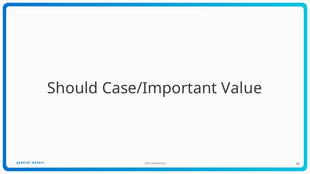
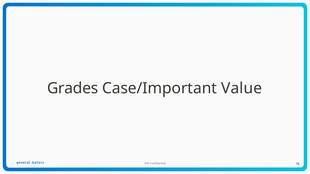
Should: Should -> Grades (73, 88)
